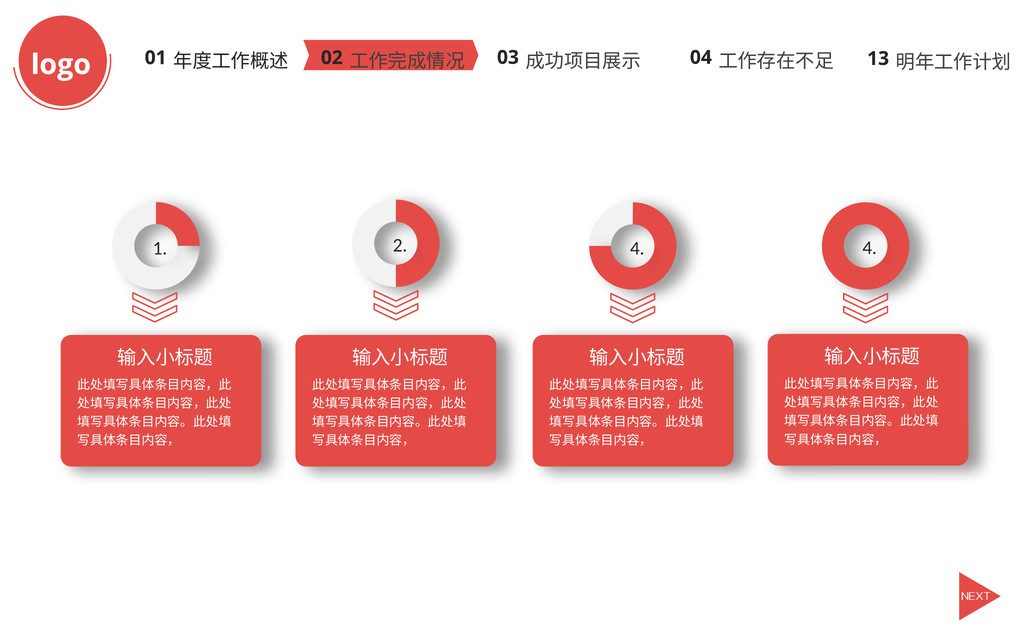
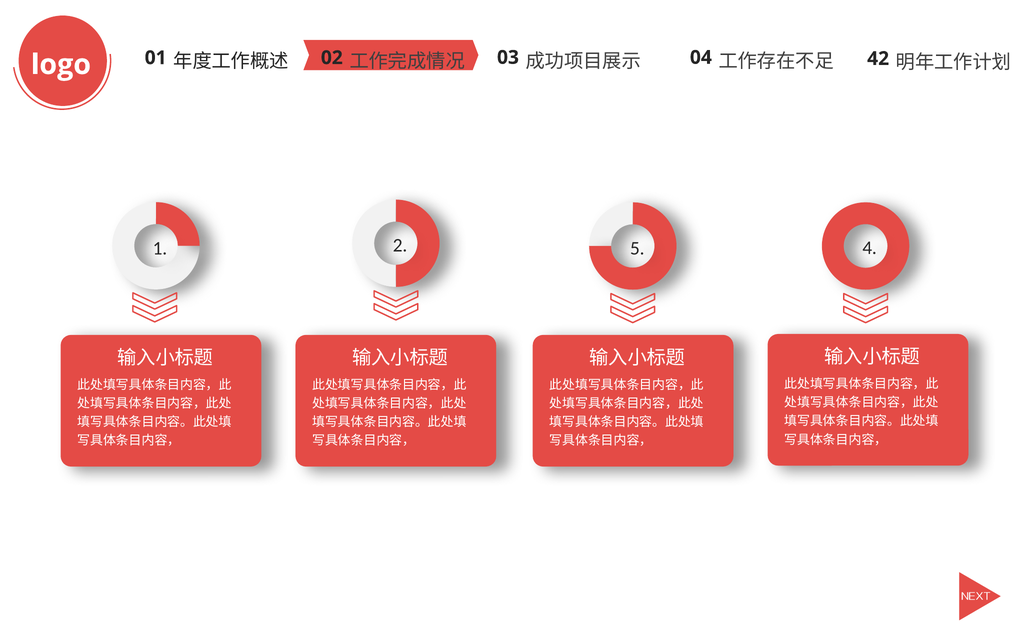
13: 13 -> 42 (878, 59)
2 4: 4 -> 5 (637, 249)
